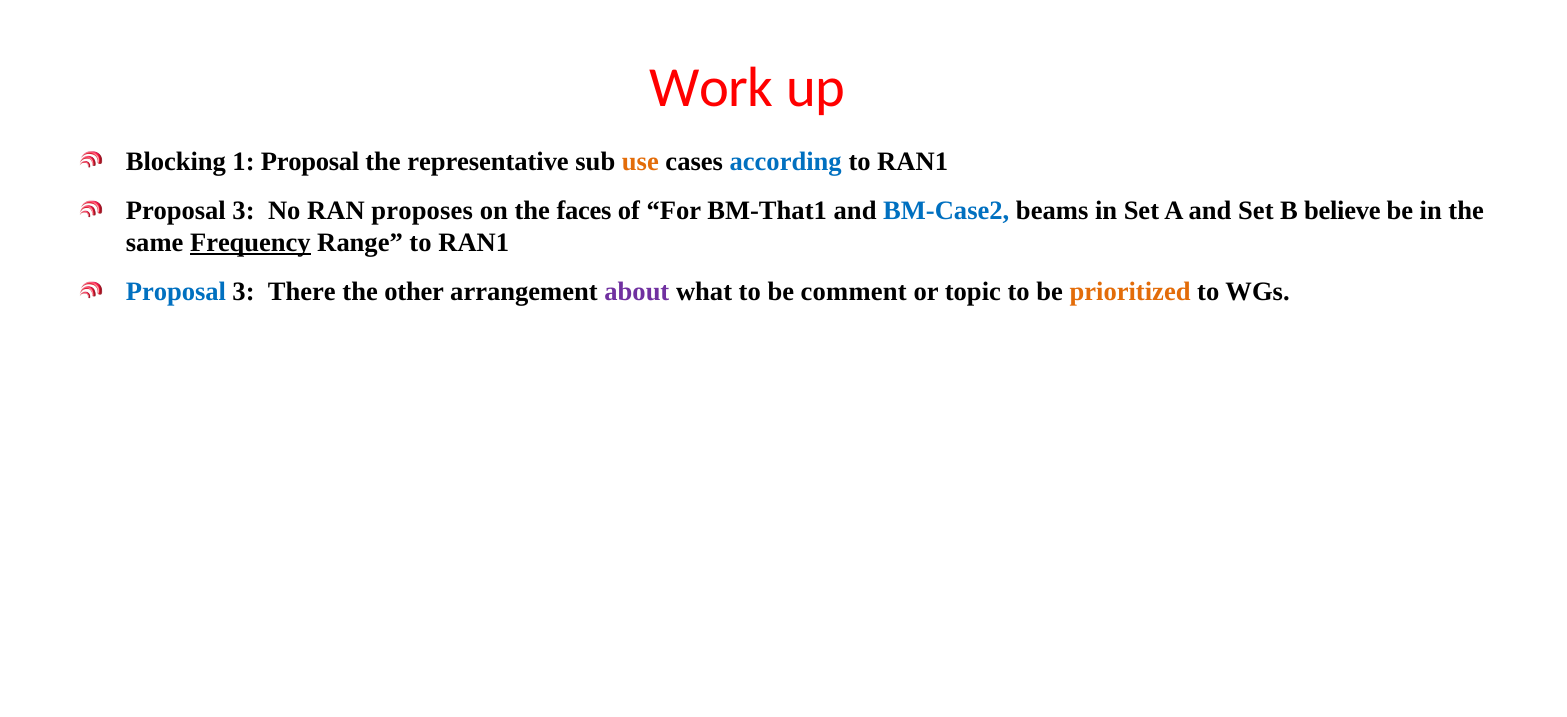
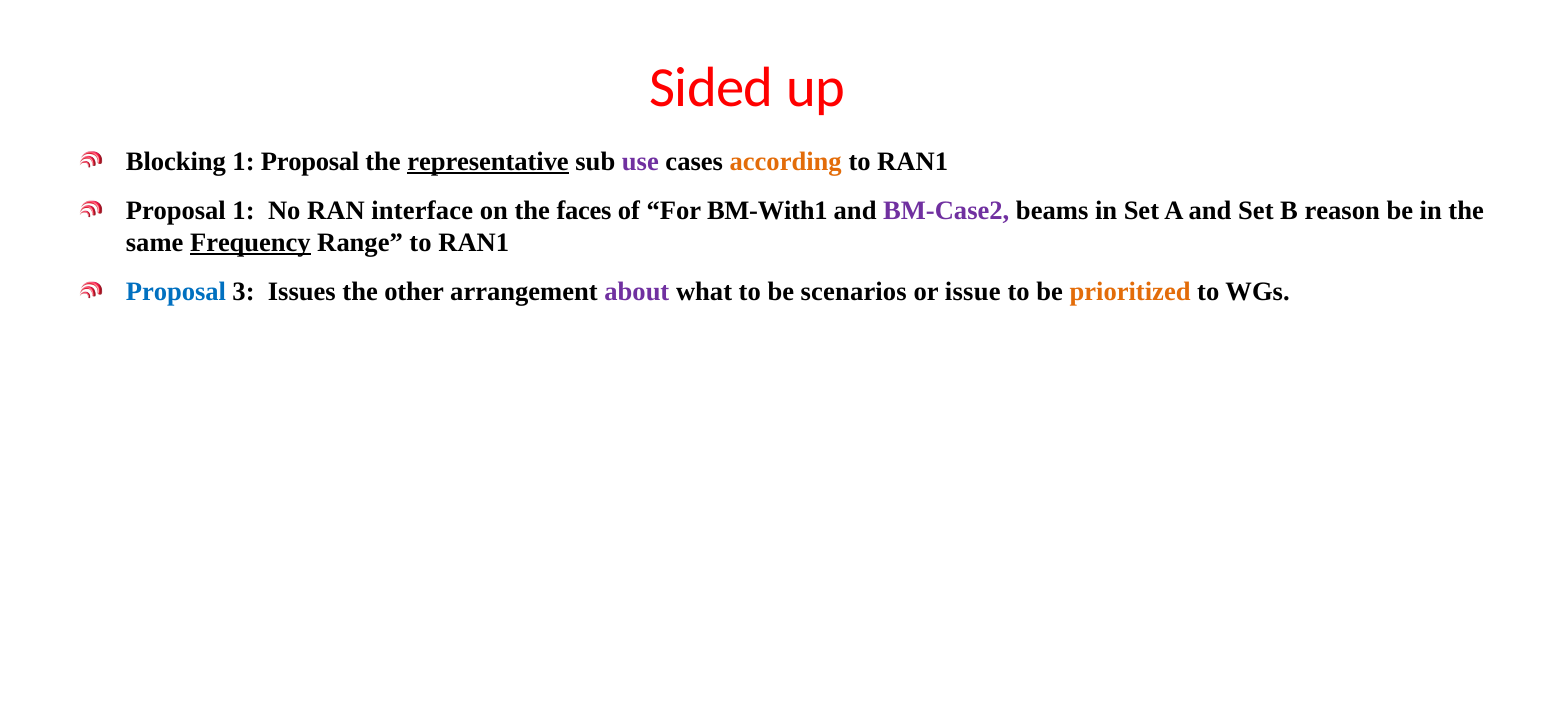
Work: Work -> Sided (711, 88)
representative underline: none -> present (488, 161)
use colour: orange -> purple (640, 161)
according colour: blue -> orange (786, 161)
3: 3 -> 1 (244, 211)
proposes: proposes -> interface (422, 211)
BM-That1: BM-That1 -> BM-With1 (767, 211)
BM-Case2 colour: blue -> purple (946, 211)
believe: believe -> reason (1342, 211)
There: There -> Issues (302, 292)
comment: comment -> scenarios (854, 292)
topic: topic -> issue (973, 292)
